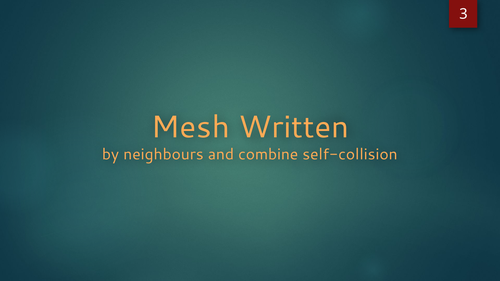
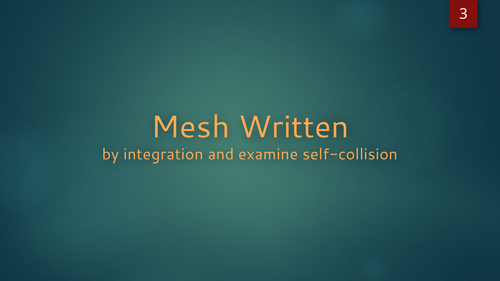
neighbours: neighbours -> integration (163, 154)
combine: combine -> examine (268, 154)
